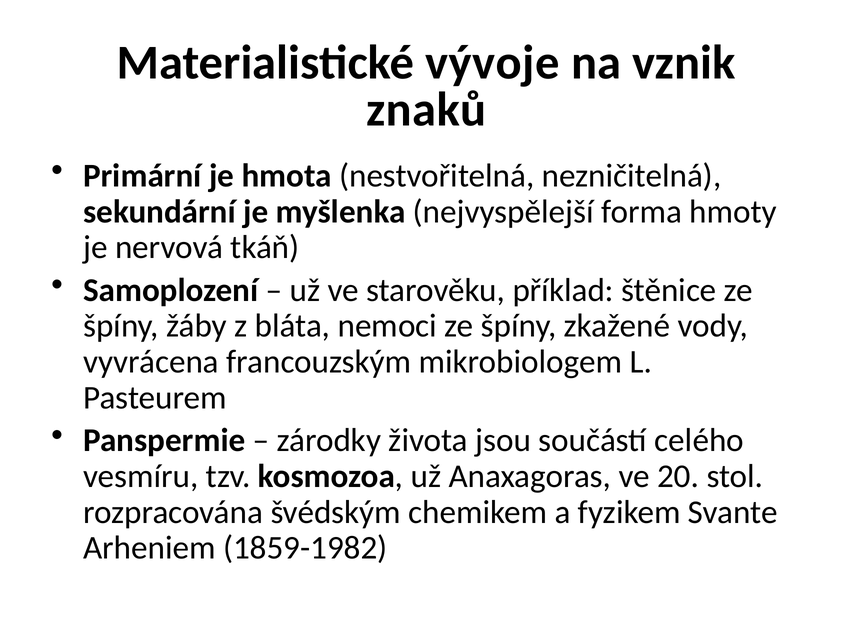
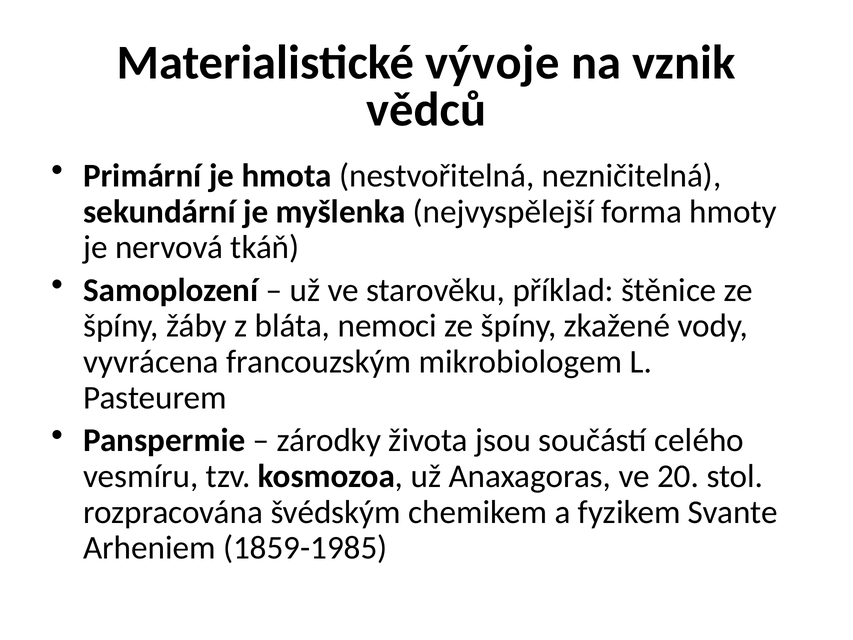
znaků: znaků -> vědců (426, 110)
1859-1982: 1859-1982 -> 1859-1985 (305, 548)
